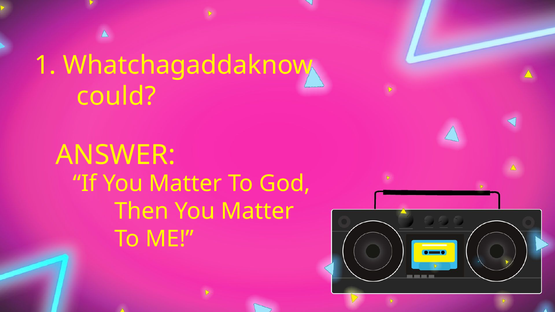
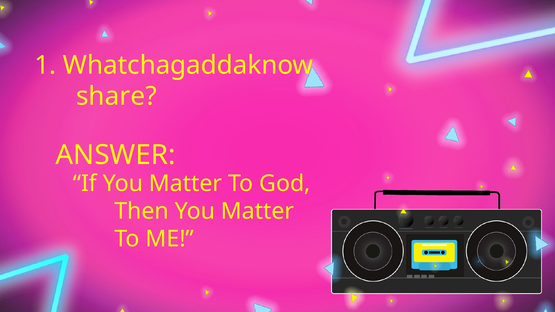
could: could -> share (116, 96)
